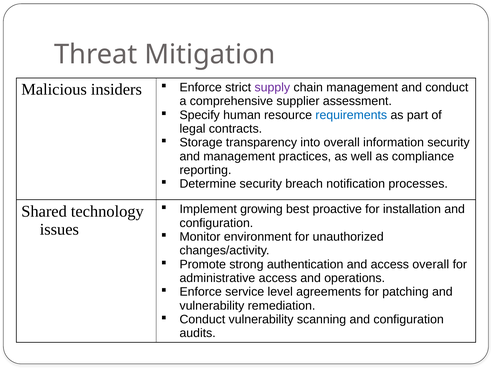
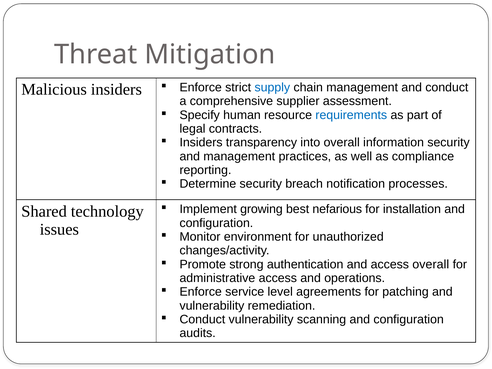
supply colour: purple -> blue (272, 87)
Storage: Storage -> Insiders (201, 143)
proactive: proactive -> nefarious (337, 209)
